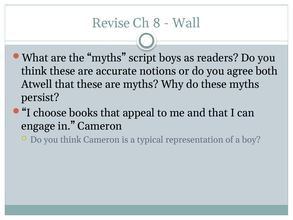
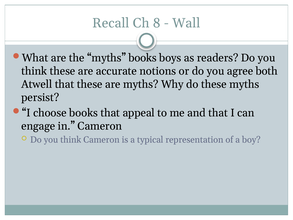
Revise: Revise -> Recall (111, 23)
myths script: script -> books (143, 58)
